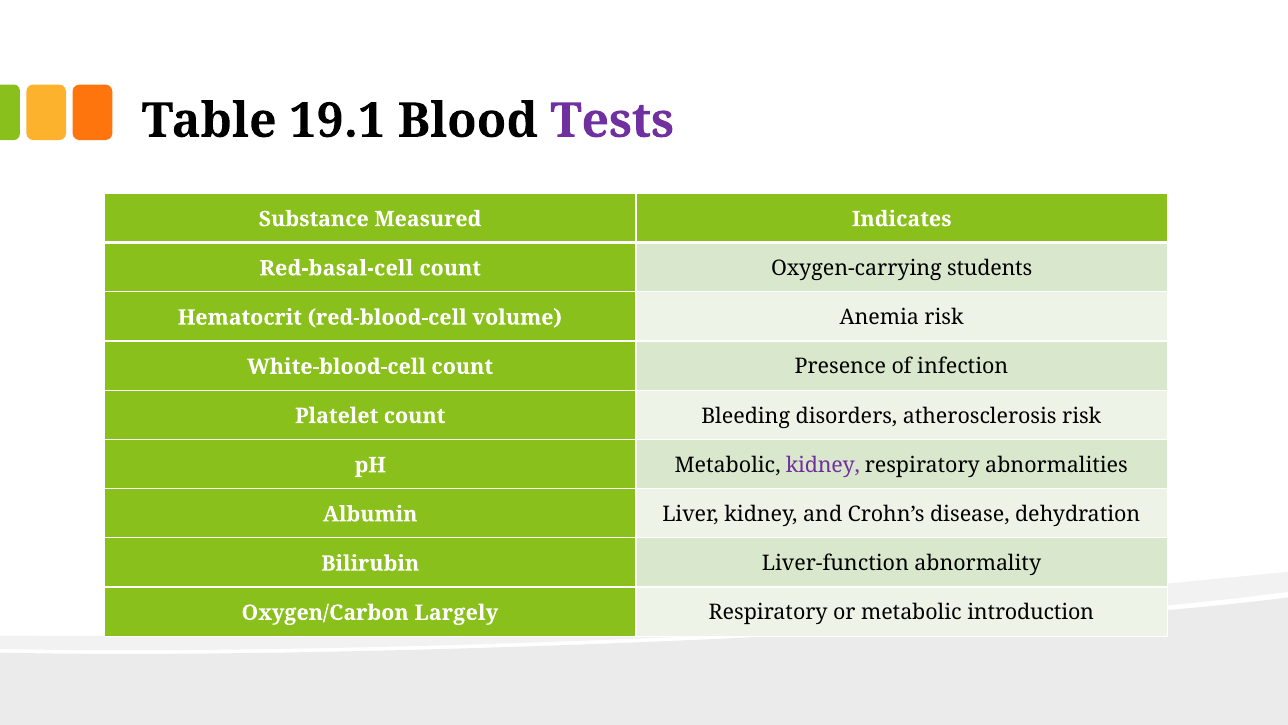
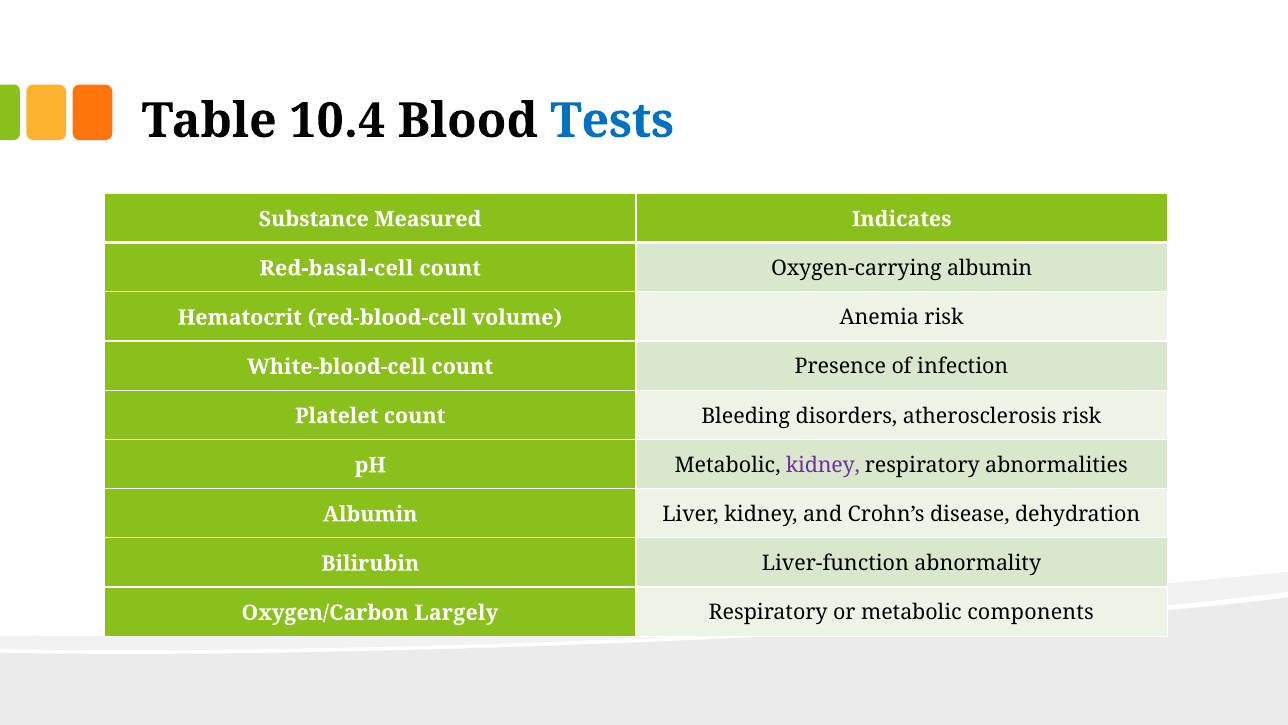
19.1: 19.1 -> 10.4 (337, 121)
Tests colour: purple -> blue (612, 121)
Oxygen-carrying students: students -> albumin (990, 268)
introduction: introduction -> components (1031, 613)
